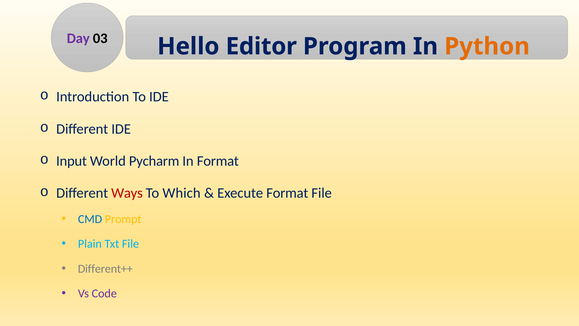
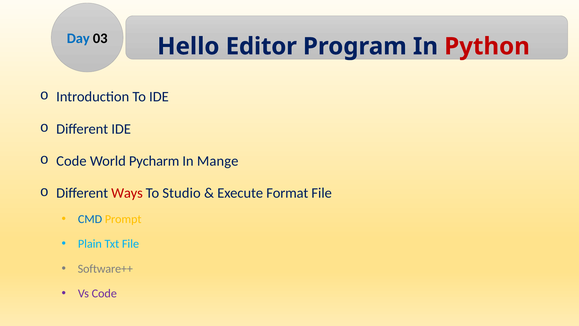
Day colour: purple -> blue (78, 38)
Python colour: orange -> red (487, 46)
Input: Input -> Code (71, 161)
In Format: Format -> Mange (218, 161)
Which: Which -> Studio (182, 193)
Different++: Different++ -> Software++ (105, 269)
